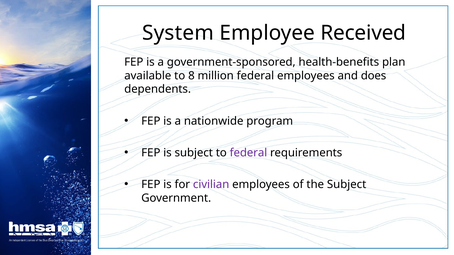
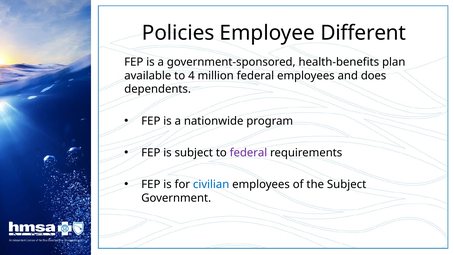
System: System -> Policies (178, 33)
Received: Received -> Different (363, 33)
8: 8 -> 4 (191, 76)
civilian colour: purple -> blue (211, 185)
